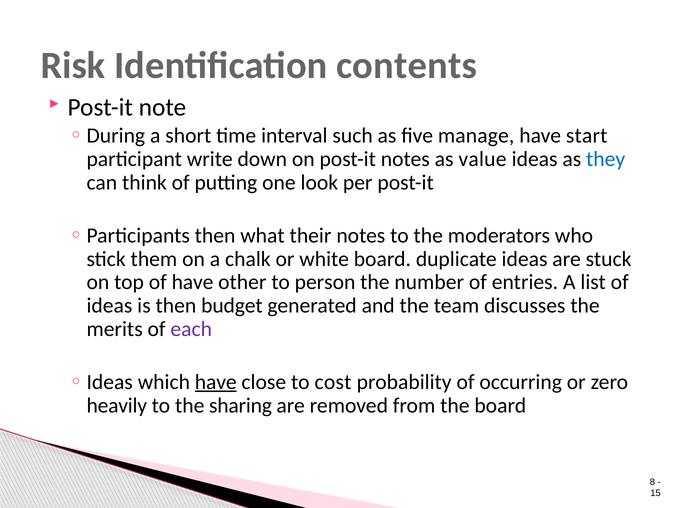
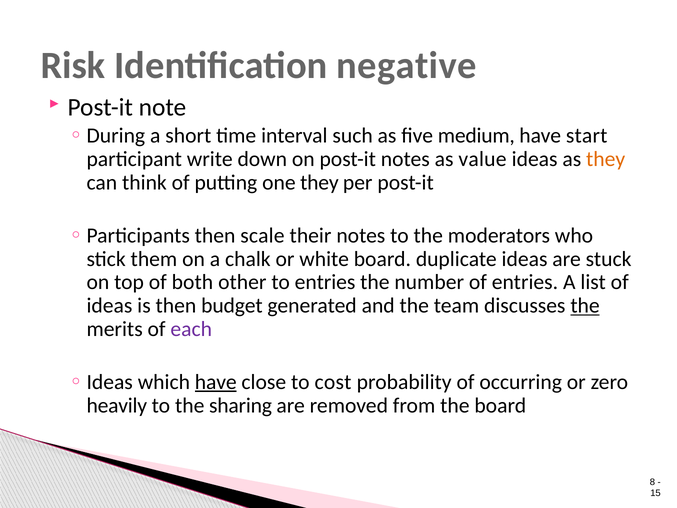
contents: contents -> negative (407, 65)
manage: manage -> medium (476, 136)
they colour: blue -> orange (606, 159)
one look: look -> they (319, 183)
what: what -> scale (262, 235)
of have: have -> both (192, 282)
to person: person -> entries (325, 282)
the underline: none -> present (585, 306)
